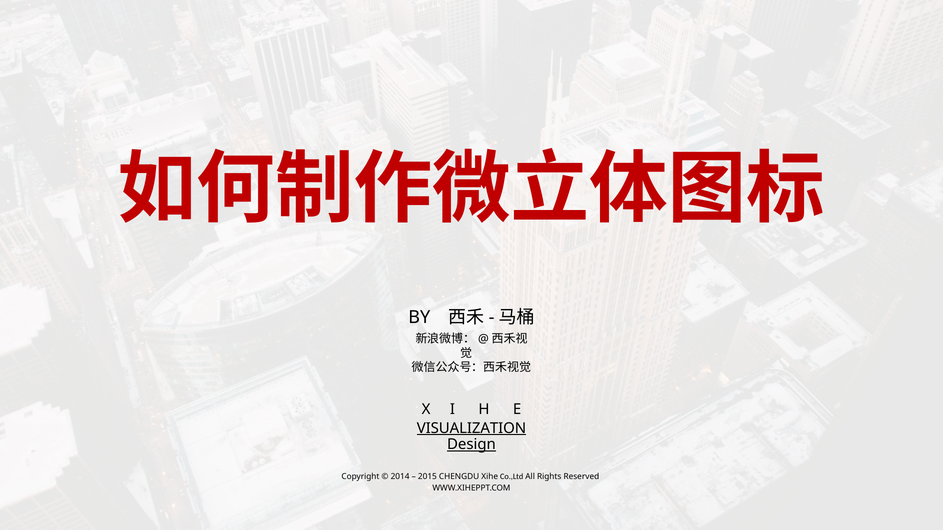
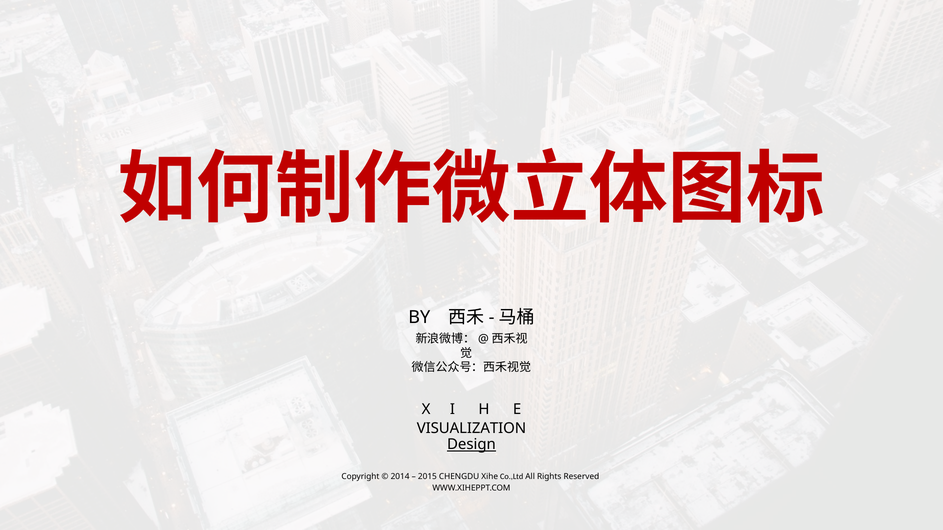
VISUALIZATION underline: present -> none (471, 428)
